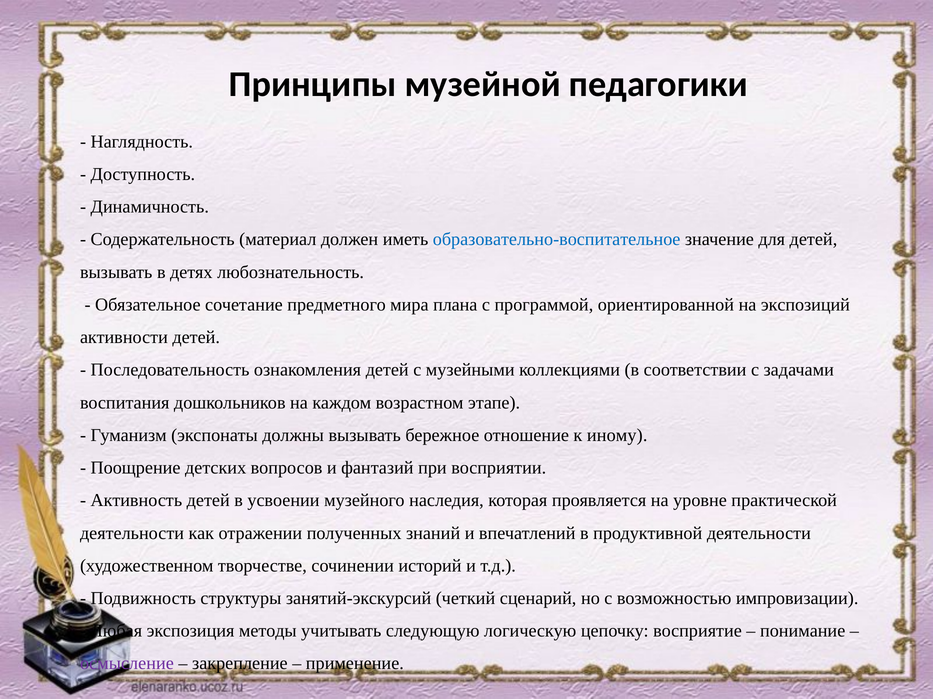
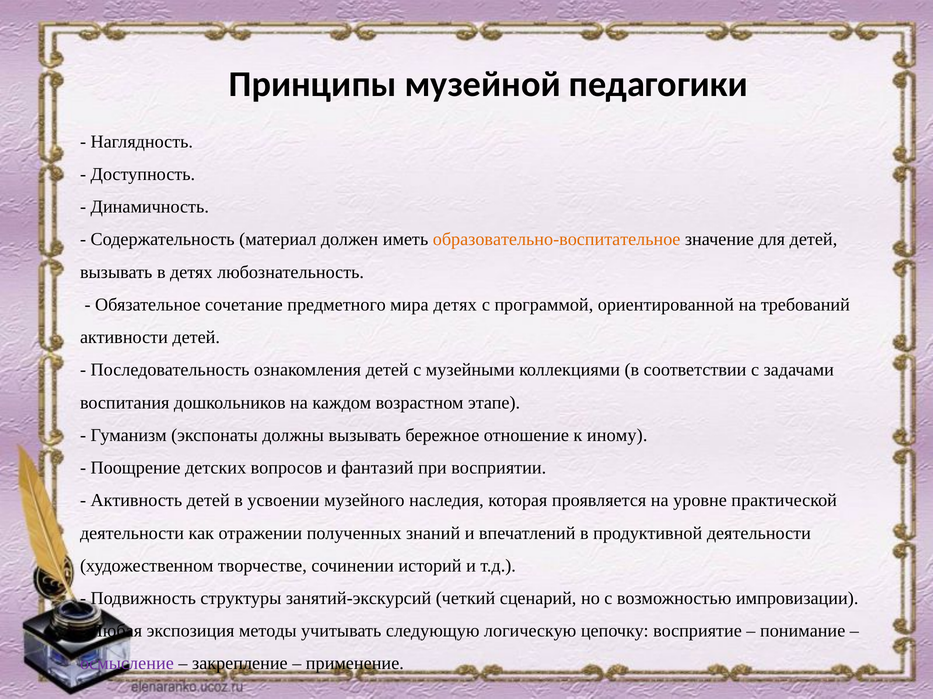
образовательно-воспитательное colour: blue -> orange (557, 240)
мира плана: плана -> детях (455, 305)
экспозиций: экспозиций -> требований (805, 305)
